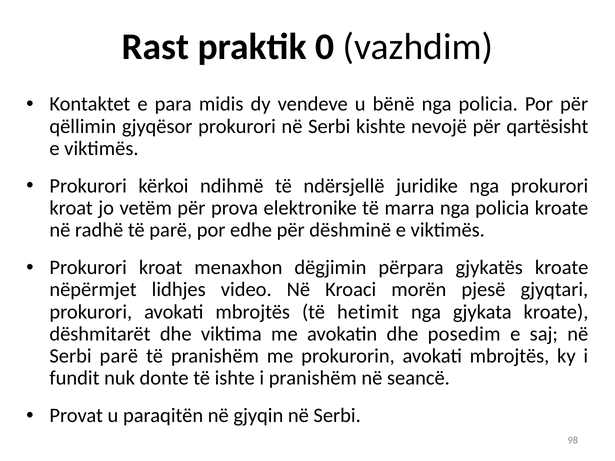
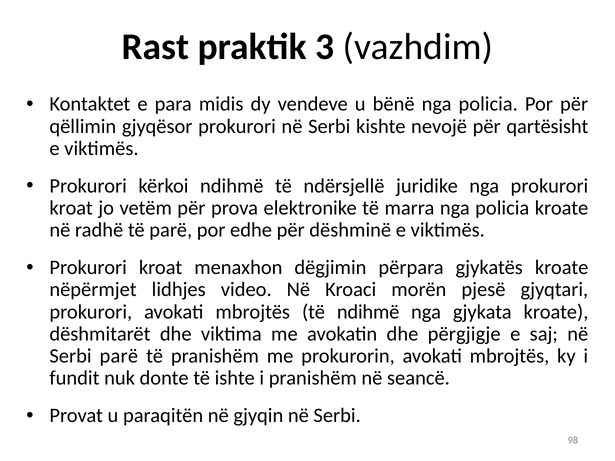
0: 0 -> 3 (325, 47)
të hetimit: hetimit -> ndihmë (368, 312)
posedim: posedim -> përgjigje (464, 334)
